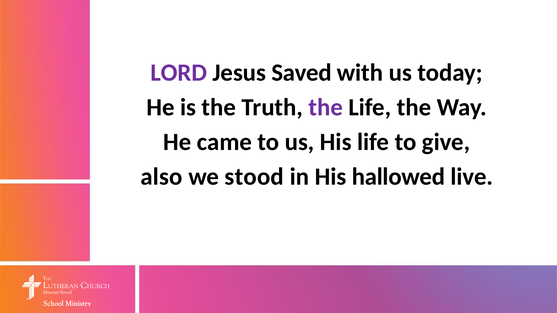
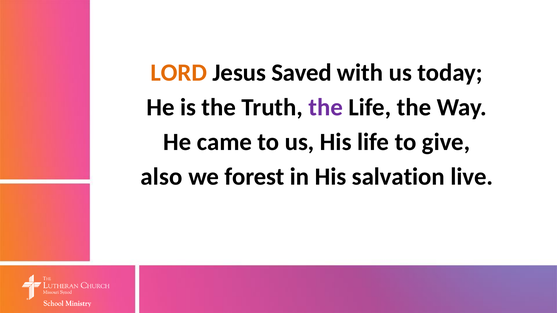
LORD colour: purple -> orange (179, 73)
stood: stood -> forest (255, 177)
hallowed: hallowed -> salvation (398, 177)
